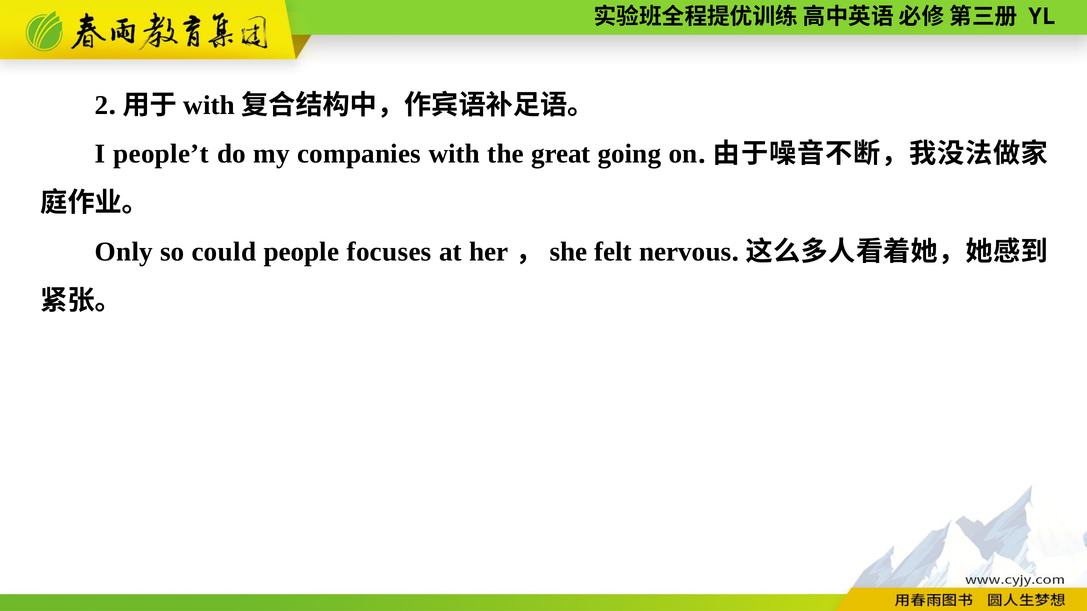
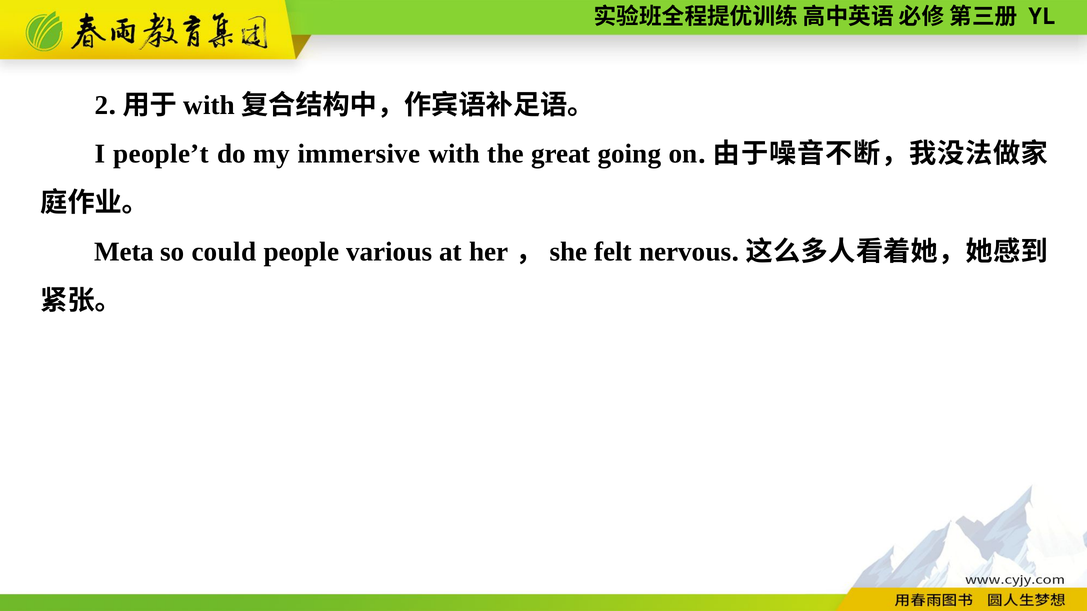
companies: companies -> immersive (359, 154)
Only: Only -> Meta (124, 252)
focuses: focuses -> various (389, 252)
